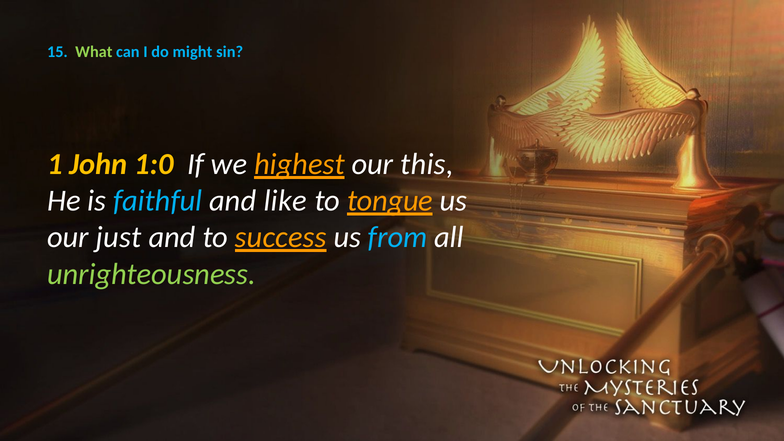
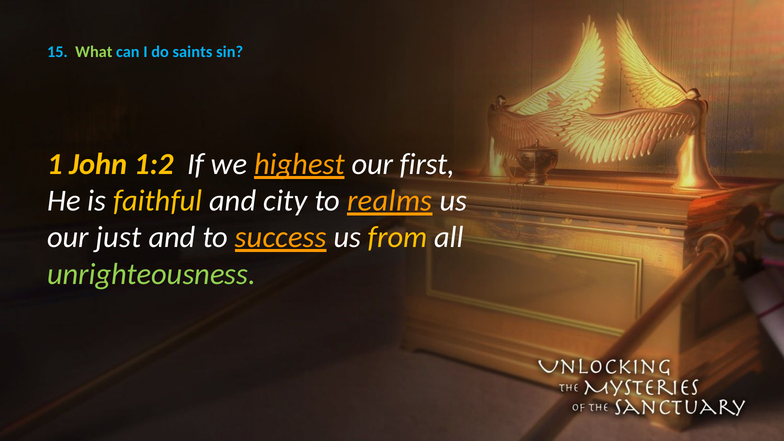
might: might -> saints (192, 52)
1:0: 1:0 -> 1:2 (154, 164)
this: this -> first (427, 164)
faithful colour: light blue -> yellow (158, 201)
like: like -> city (285, 201)
tongue: tongue -> realms (390, 201)
from colour: light blue -> yellow (398, 237)
